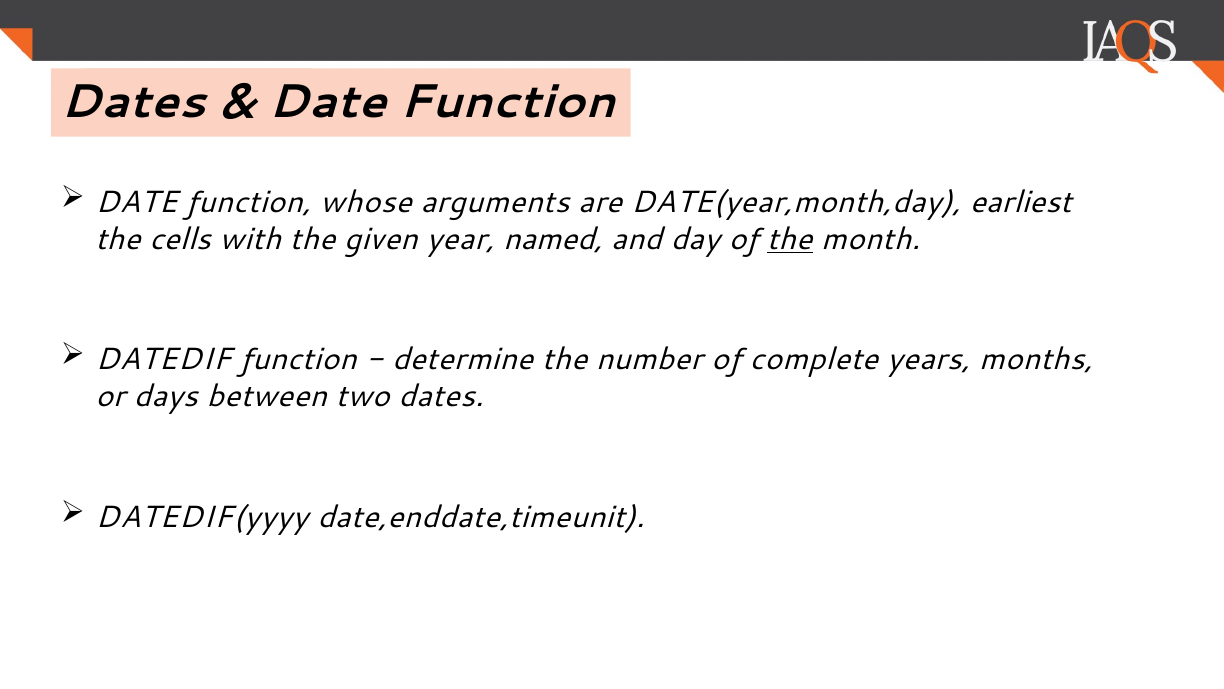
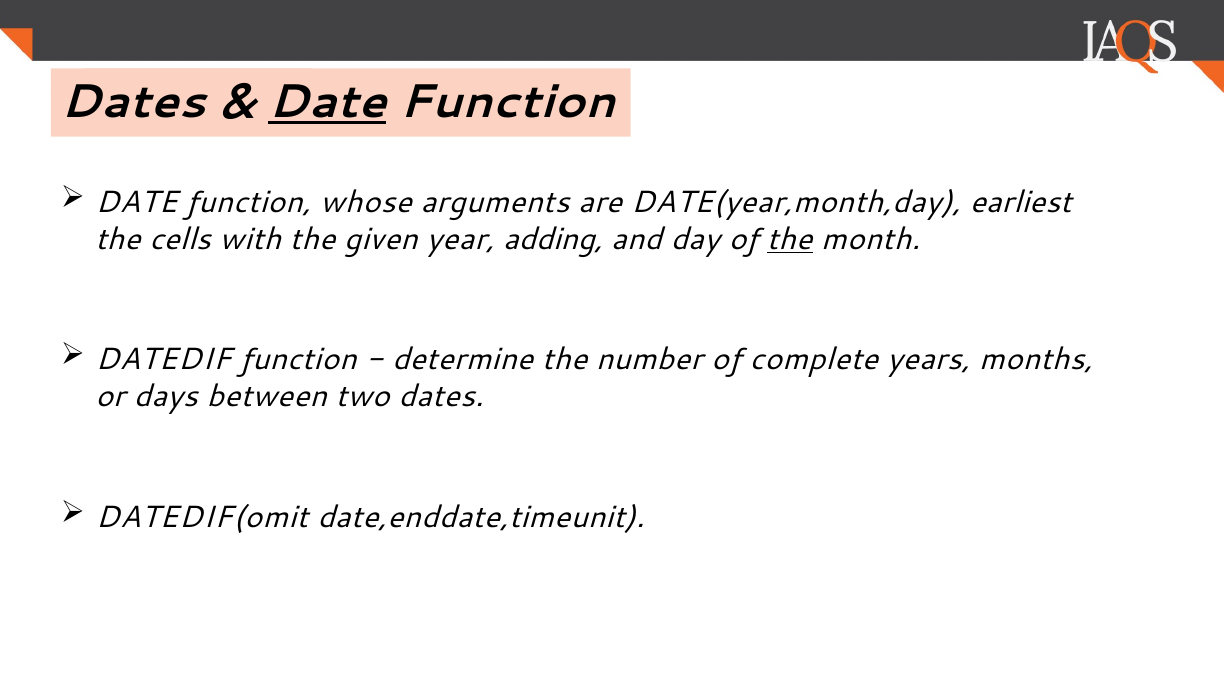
Date underline: none -> present (327, 102)
named: named -> adding (553, 239)
DATEDIF(yyyy: DATEDIF(yyyy -> DATEDIF(omit (202, 517)
